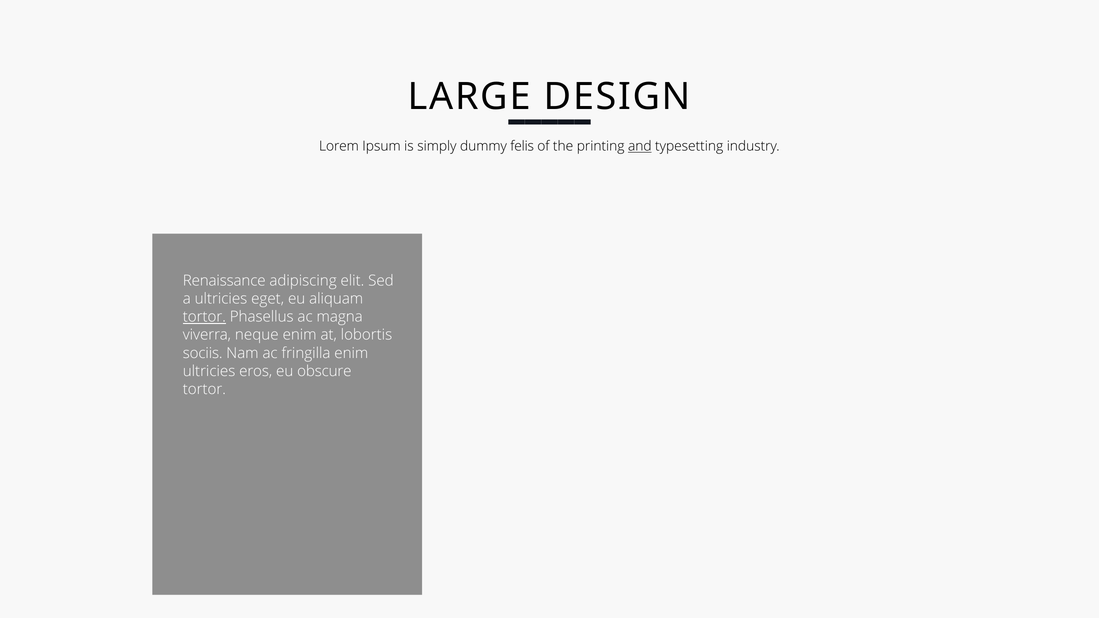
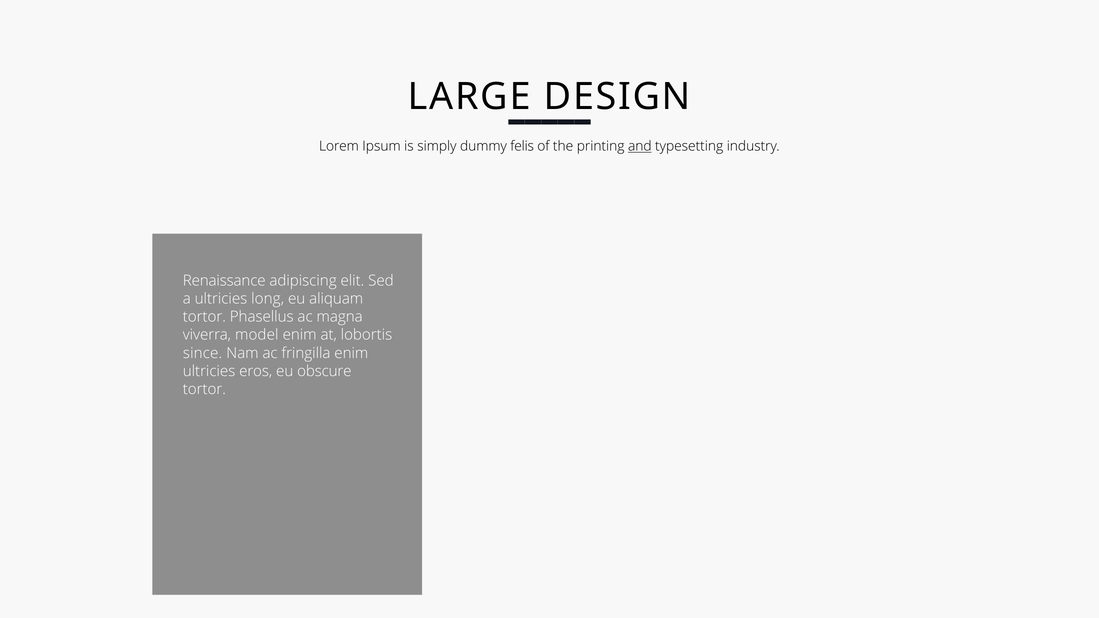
eget: eget -> long (268, 299)
tortor underline: present -> none (204, 317)
neque: neque -> model (257, 335)
sociis: sociis -> since (203, 353)
